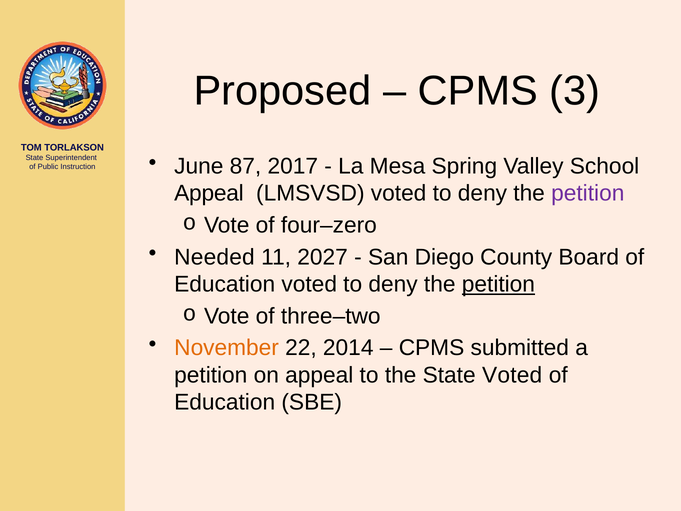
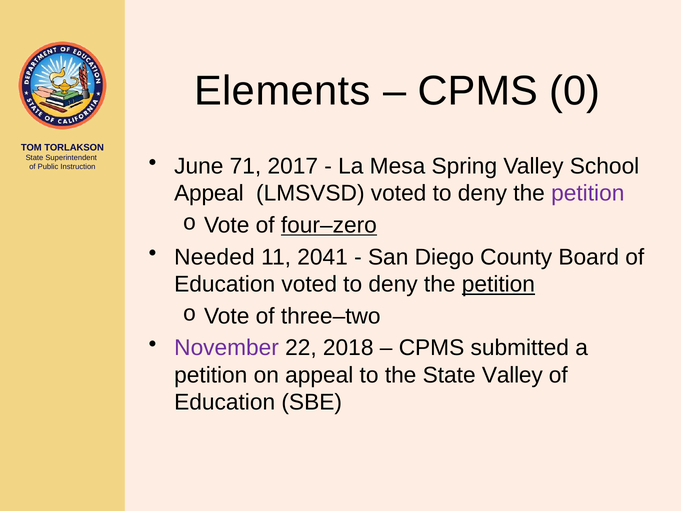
Proposed: Proposed -> Elements (282, 91)
3: 3 -> 0 (575, 91)
87: 87 -> 71 (246, 166)
four–zero underline: none -> present (329, 225)
2027: 2027 -> 2041 (323, 257)
November colour: orange -> purple (227, 348)
2014: 2014 -> 2018 (348, 348)
State Voted: Voted -> Valley (512, 375)
